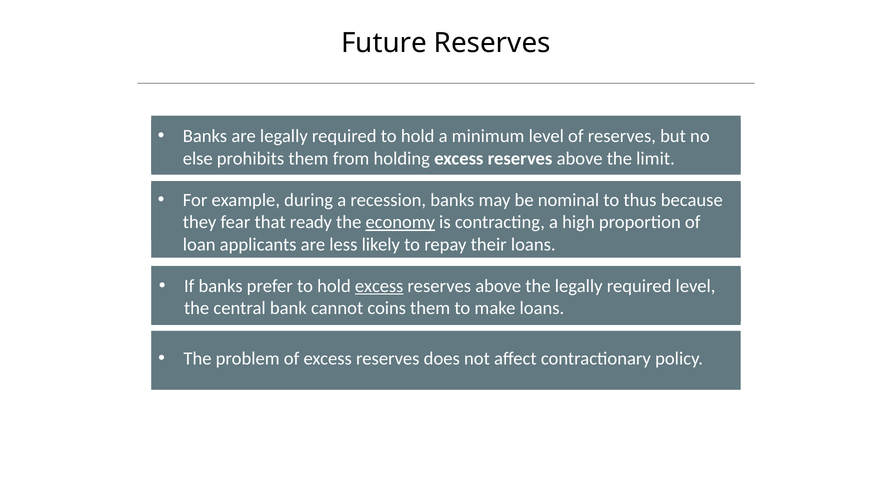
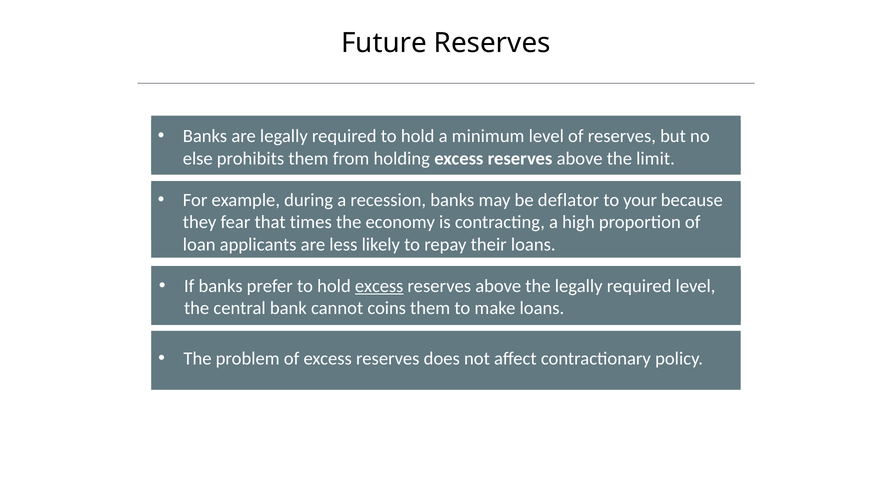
nominal: nominal -> deflator (568, 200)
thus: thus -> your (640, 200)
ready: ready -> times (311, 222)
economy underline: present -> none (400, 222)
